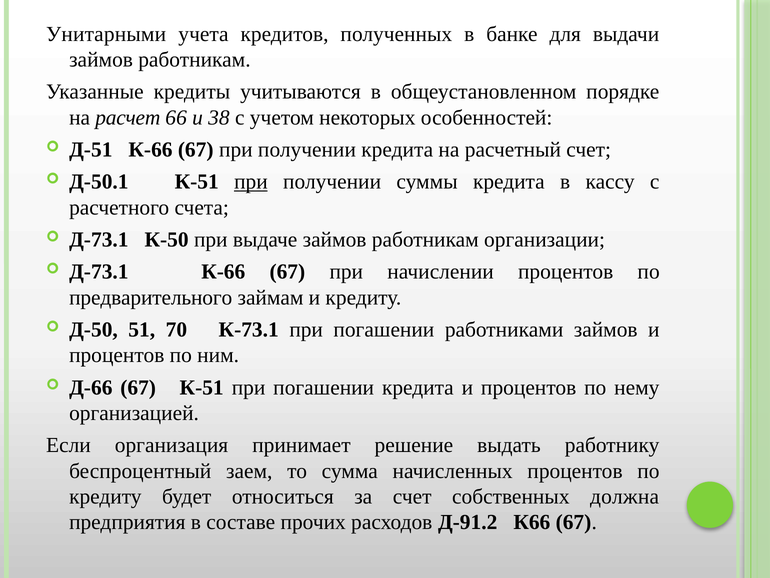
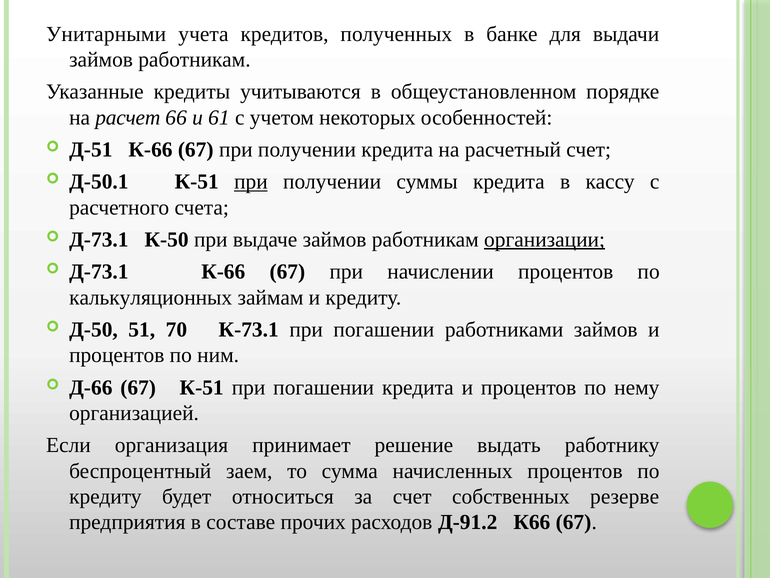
38: 38 -> 61 (219, 117)
организации underline: none -> present (545, 239)
предварительного: предварительного -> калькуляционных (151, 297)
должна: должна -> резерве (625, 496)
